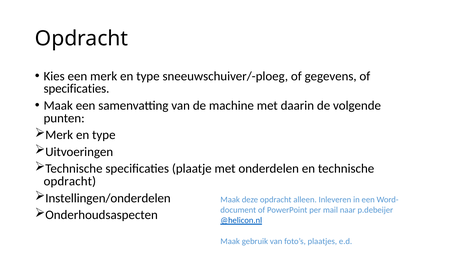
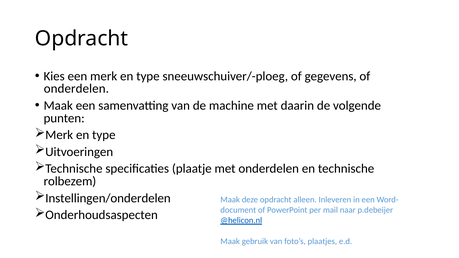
specificaties: specificaties -> onderdelen (76, 89)
opdracht: opdracht -> rolbezem (70, 181)
